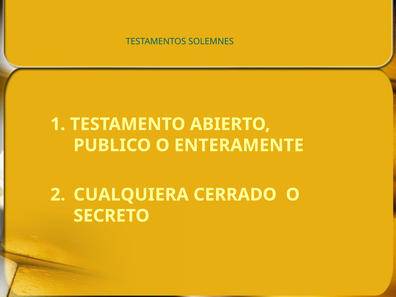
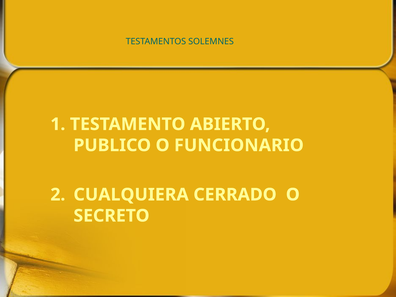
ENTERAMENTE: ENTERAMENTE -> FUNCIONARIO (239, 145)
